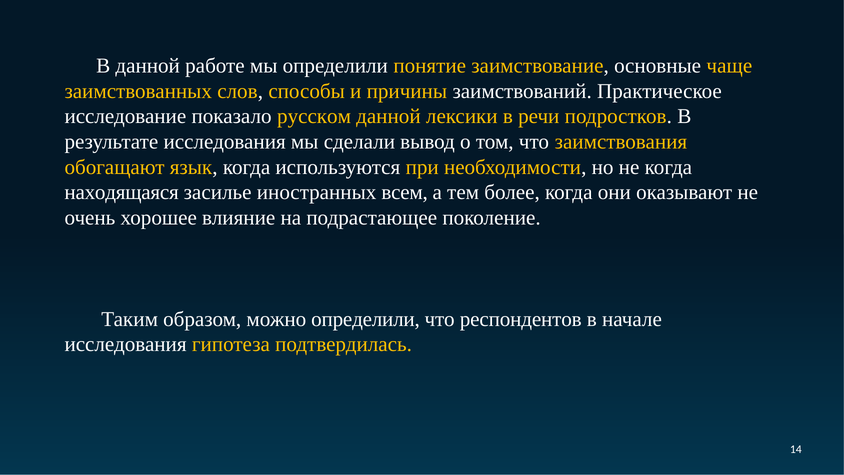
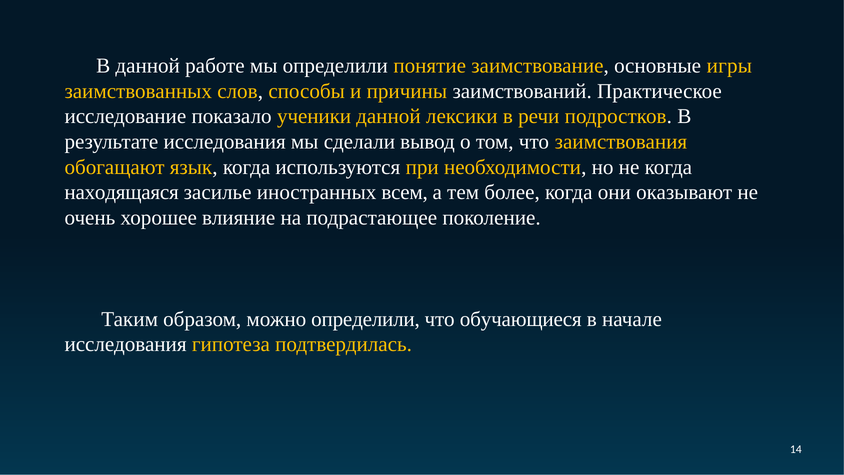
чаще: чаще -> игры (729, 66)
русском: русском -> ученики (314, 116)
респондентов: респондентов -> обучающиеся (521, 319)
